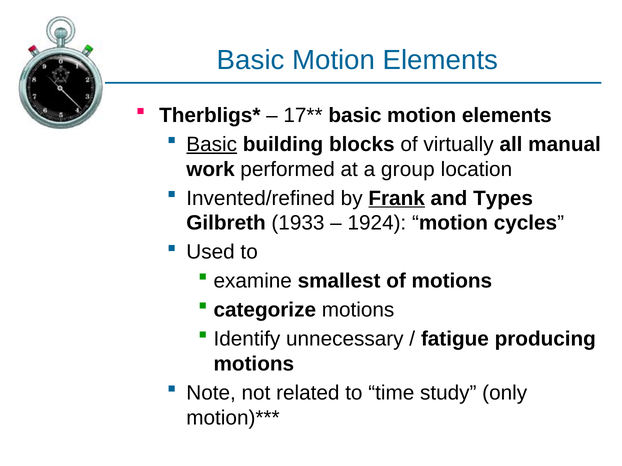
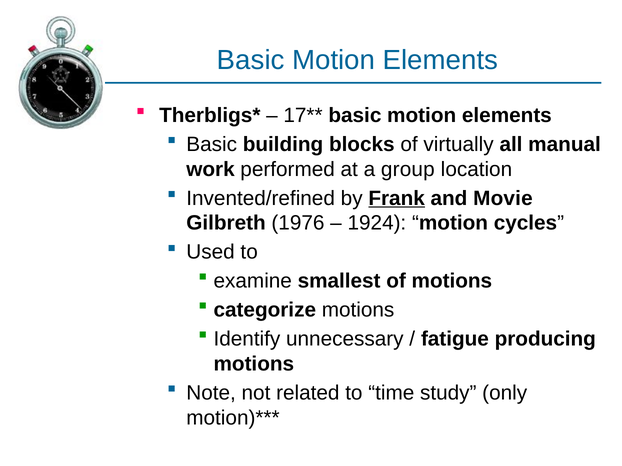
Basic underline: present -> none (212, 145)
Types: Types -> Movie (503, 198)
1933: 1933 -> 1976 (298, 223)
